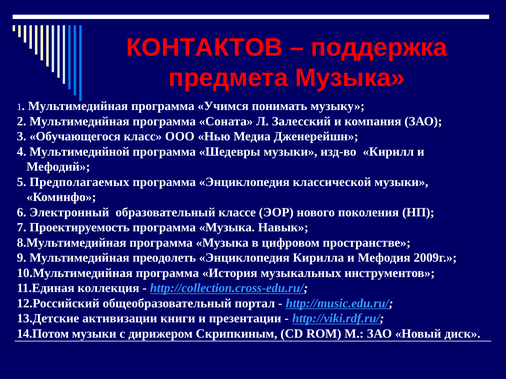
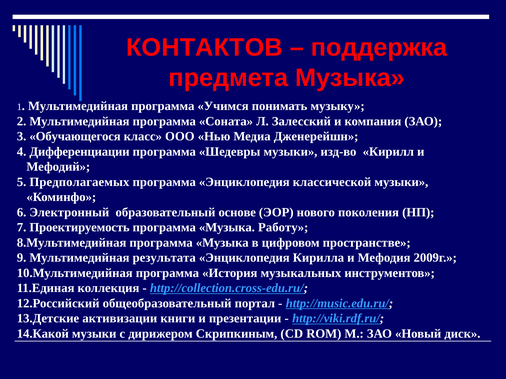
Мультимедийной: Мультимедийной -> Дифференциации (80, 152)
классе: классе -> основе (237, 213)
Навык: Навык -> Работу (283, 228)
преодолеть: преодолеть -> результата (164, 258)
14.Потом: 14.Потом -> 14.Какой (43, 334)
